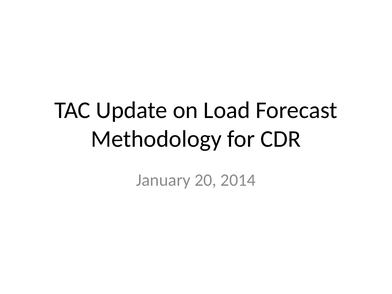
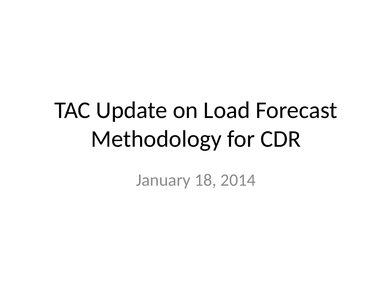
20: 20 -> 18 (206, 180)
